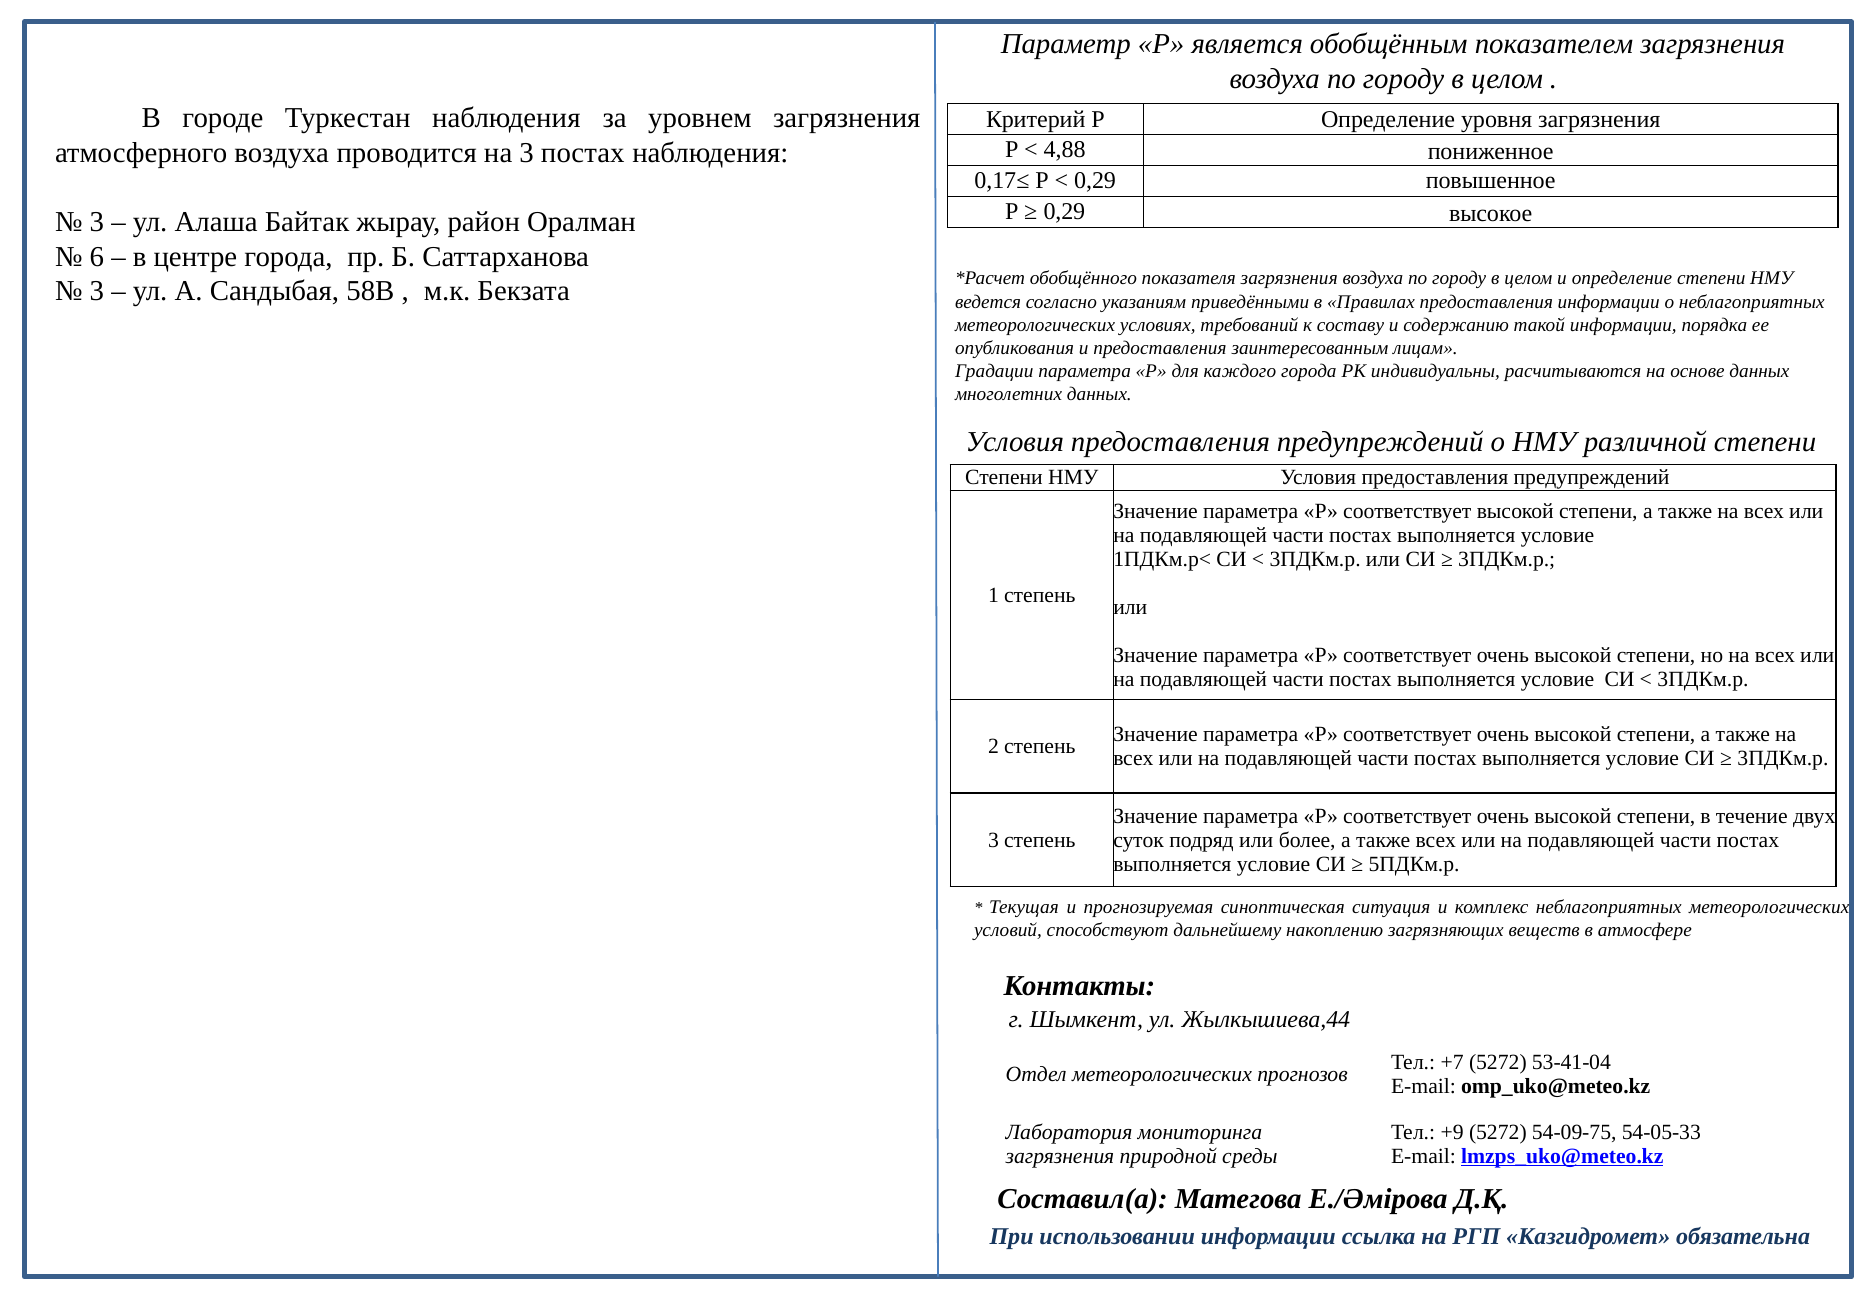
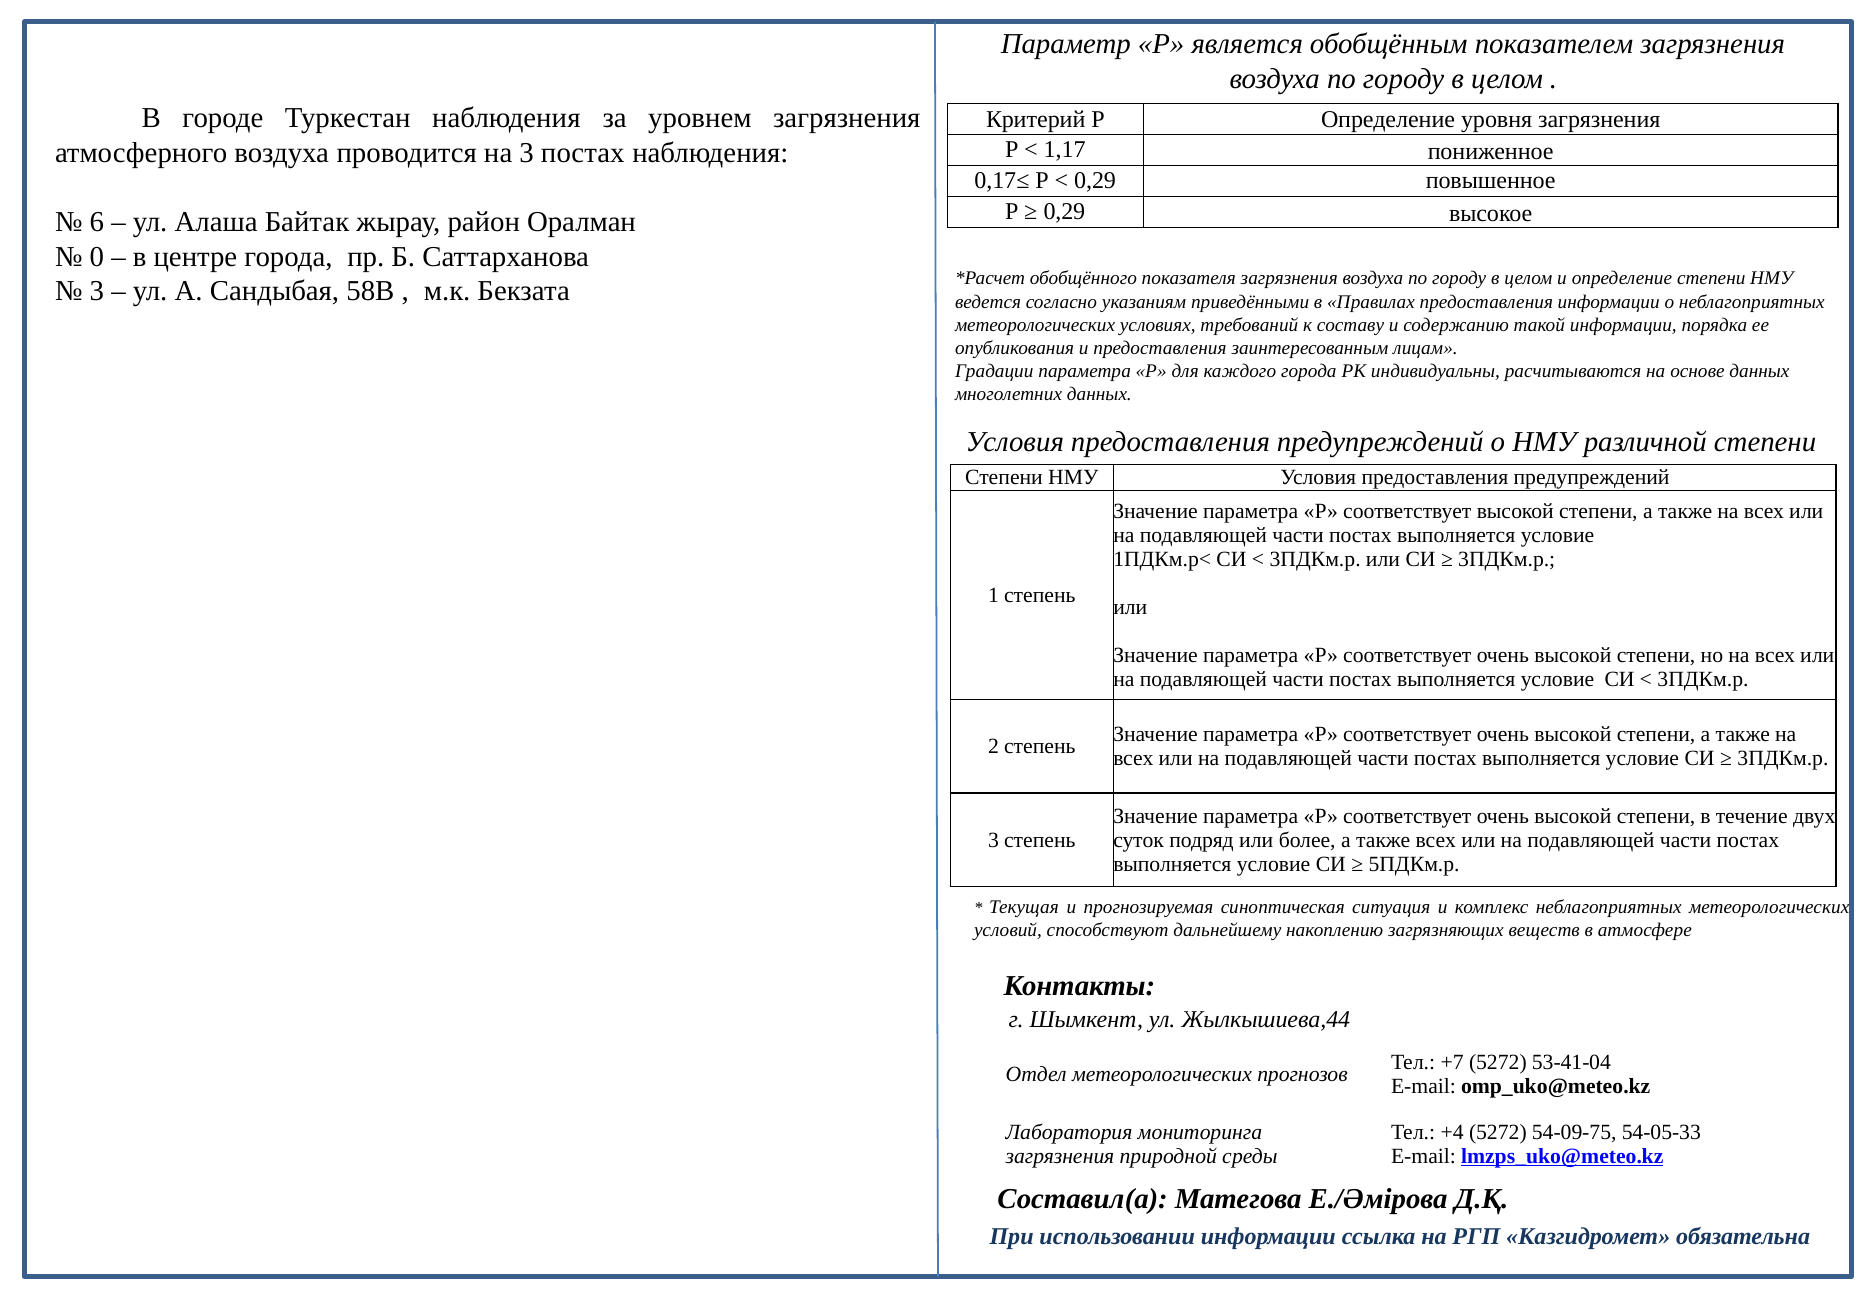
4,88: 4,88 -> 1,17 (1065, 150)
3: 3 -> 6 (97, 222)
6: 6 -> 0 (97, 257)
+9: +9 -> +4 (1452, 1132)
